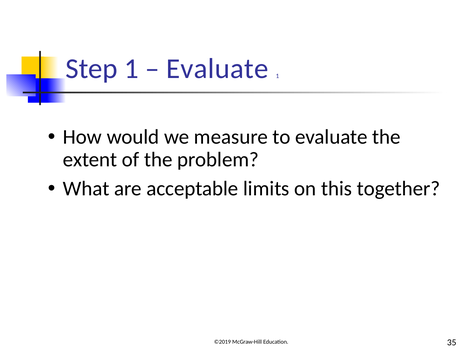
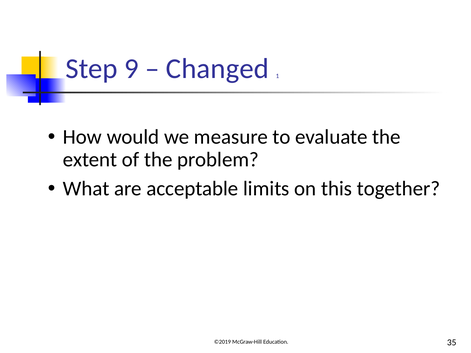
Step 1: 1 -> 9 (131, 69)
Evaluate: Evaluate -> Changed (217, 69)
